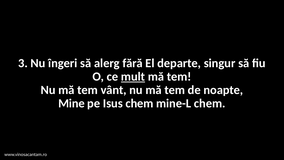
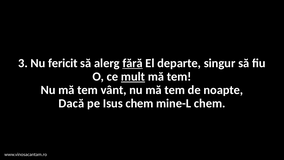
îngeri: îngeri -> fericit (63, 63)
fără underline: none -> present (133, 63)
Mine: Mine -> Dacă (71, 103)
